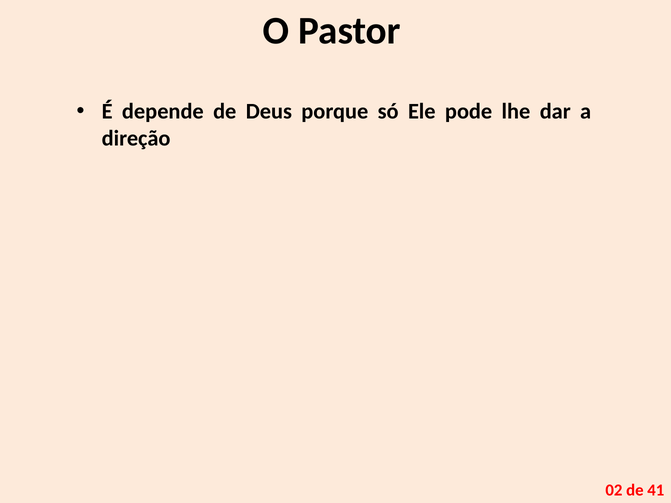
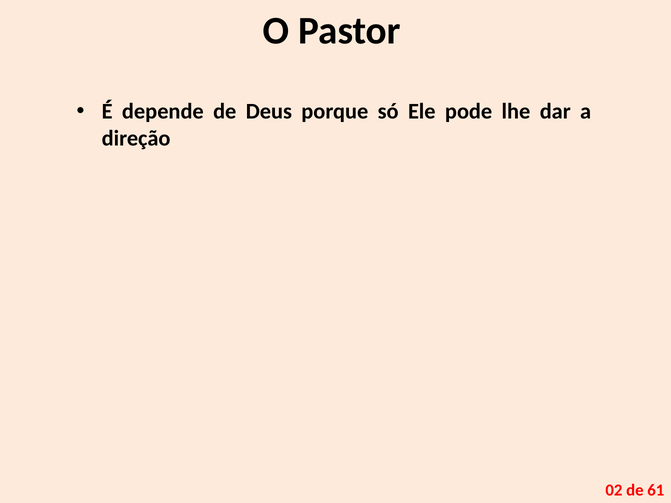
41: 41 -> 61 (656, 491)
